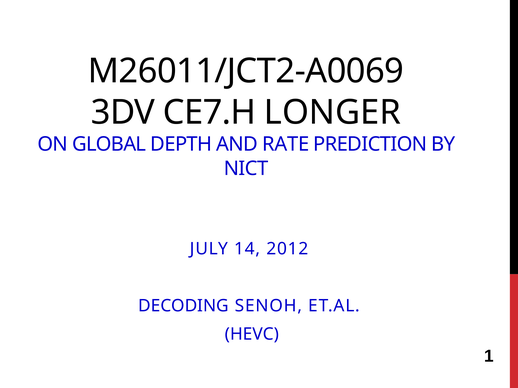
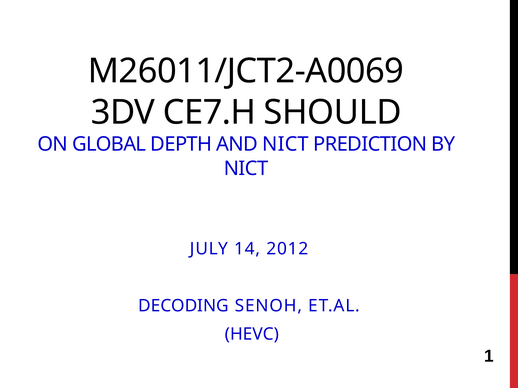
LONGER: LONGER -> SHOULD (333, 113)
AND RATE: RATE -> NICT (286, 145)
